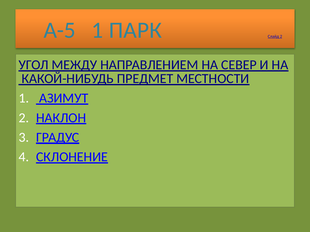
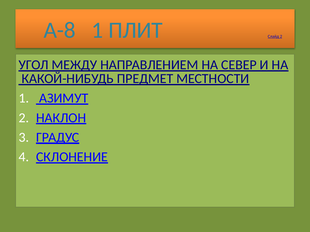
А-5: А-5 -> А-8 (60, 30)
ПАРК: ПАРК -> ПЛИТ (136, 30)
